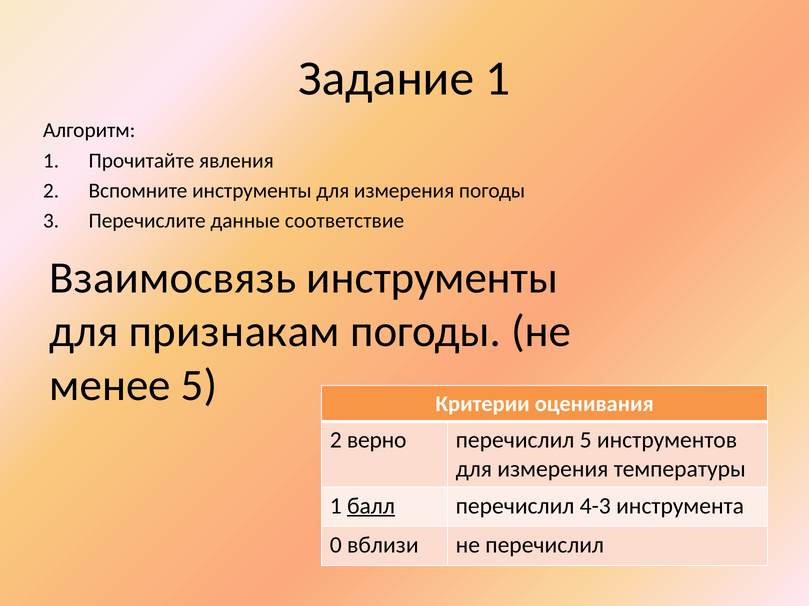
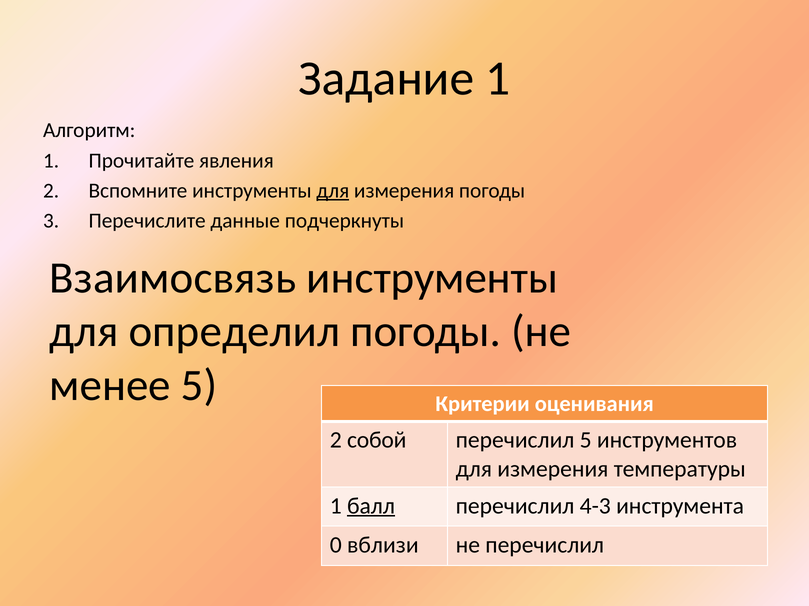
для underline: none -> present (333, 191)
соответствие: соответствие -> подчеркнуты (345, 221)
признакам: признакам -> определил (234, 332)
верно: верно -> собой (377, 441)
